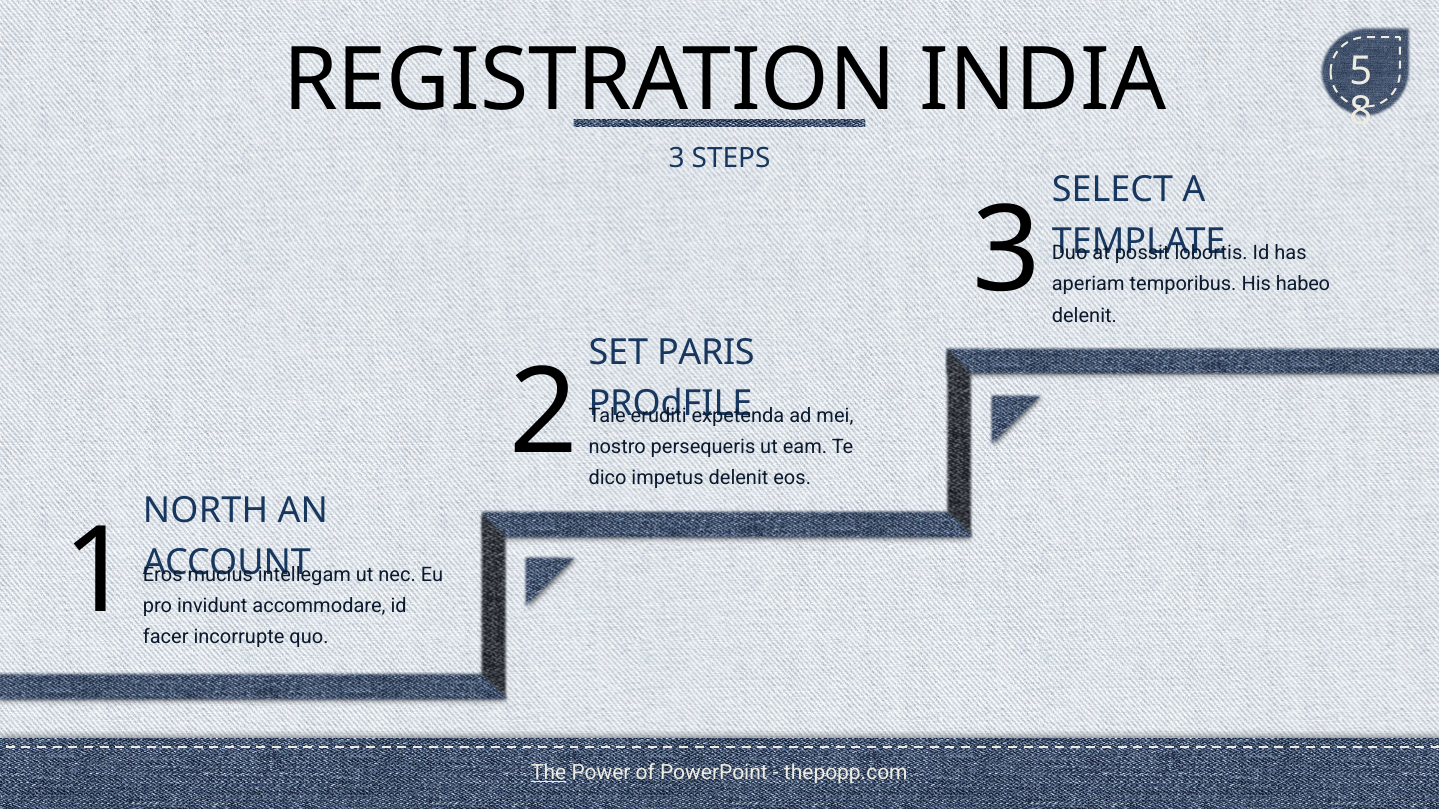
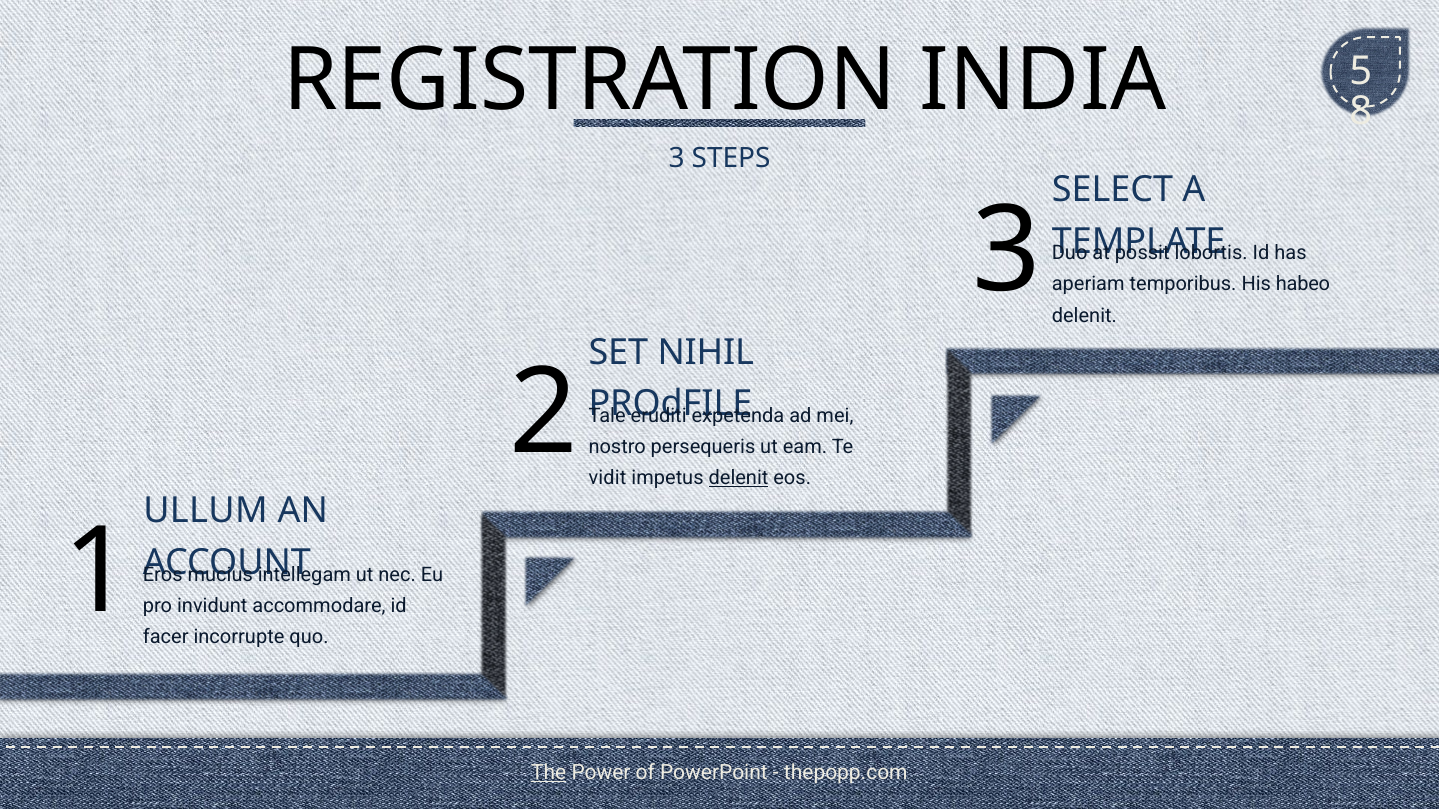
PARIS: PARIS -> NIHIL (706, 352)
dico: dico -> vidit (607, 478)
delenit underline: none -> present (739, 478)
NORTH: NORTH -> ULLUM (205, 511)
